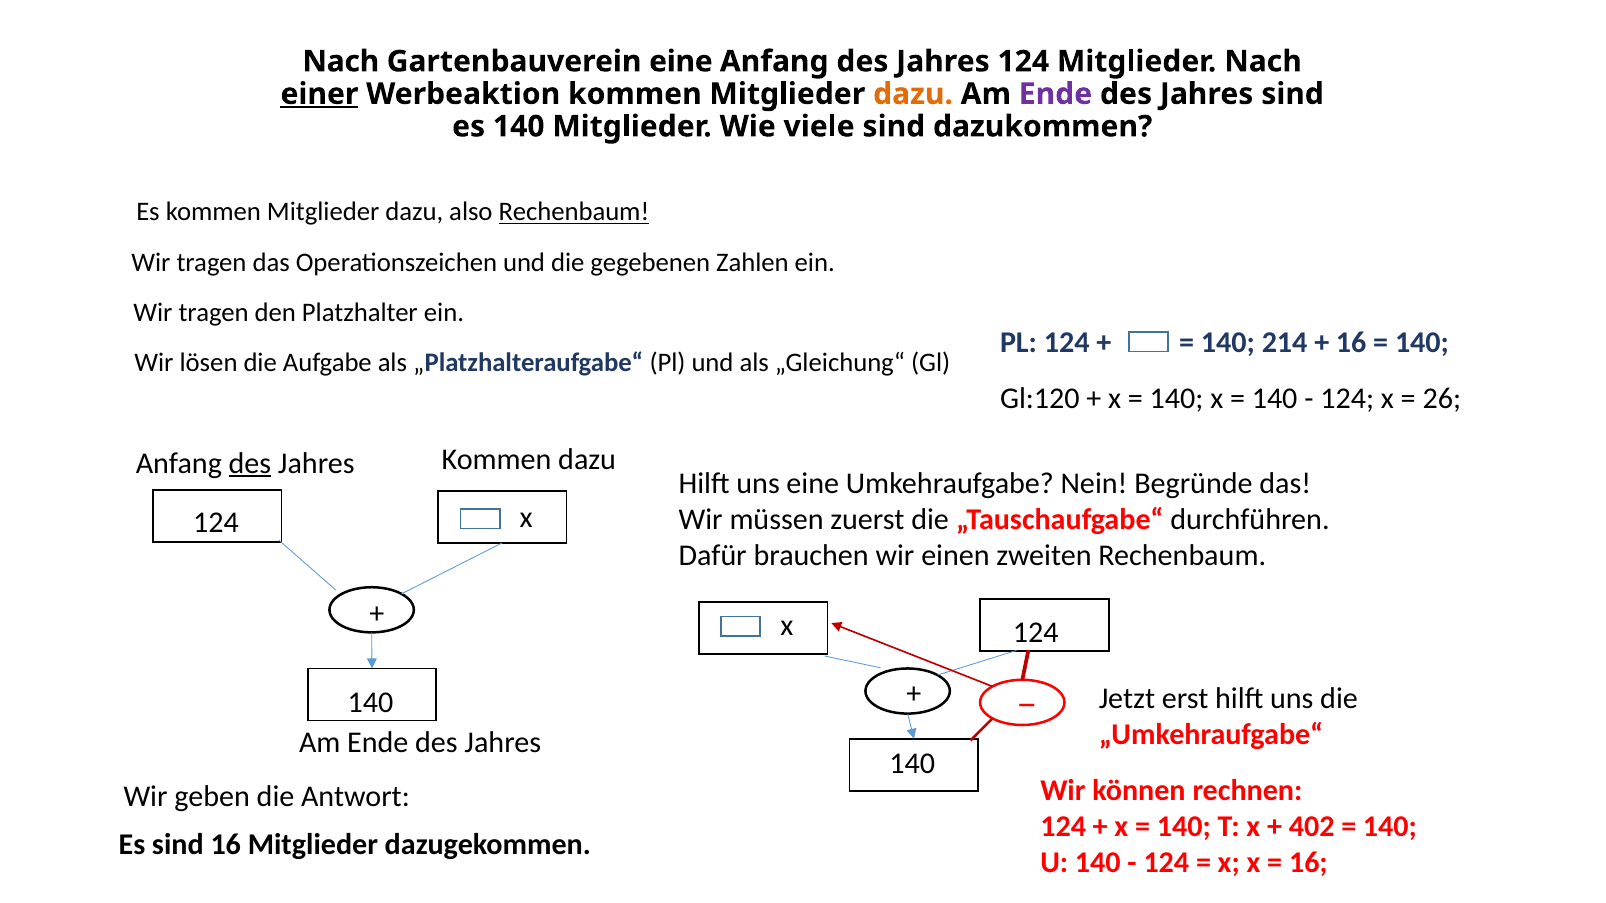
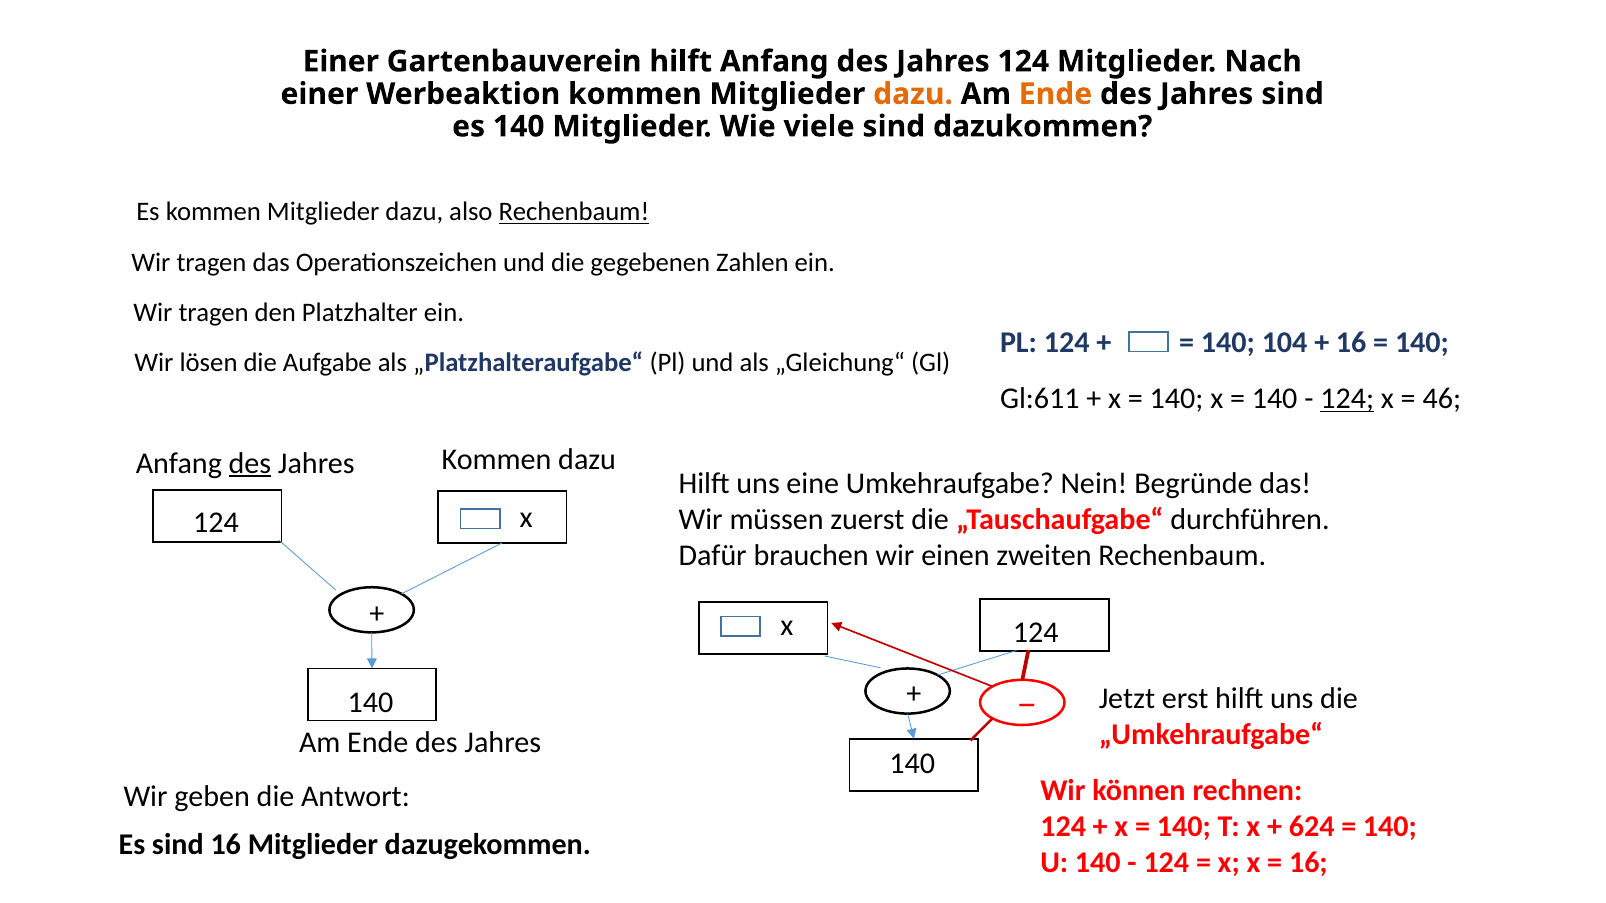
Nach: Nach -> Einer (341, 62)
Gartenbauverein eine: eine -> hilft (681, 62)
einer underline: present -> none (319, 94)
Ende colour: purple -> orange (1055, 94)
214: 214 -> 104 (1285, 343)
Gl:120: Gl:120 -> Gl:611 (1040, 399)
124 underline: none -> present (1347, 399)
26: 26 -> 46 (1442, 399)
402: 402 -> 624 (1312, 827)
